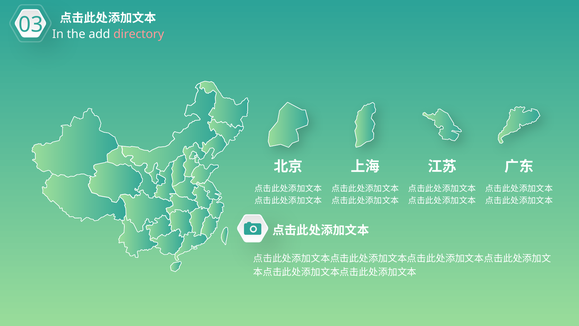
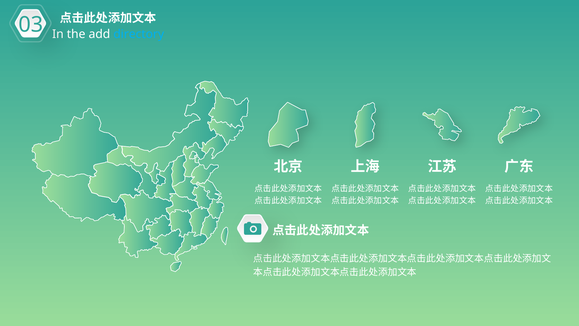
directory colour: pink -> light blue (139, 34)
